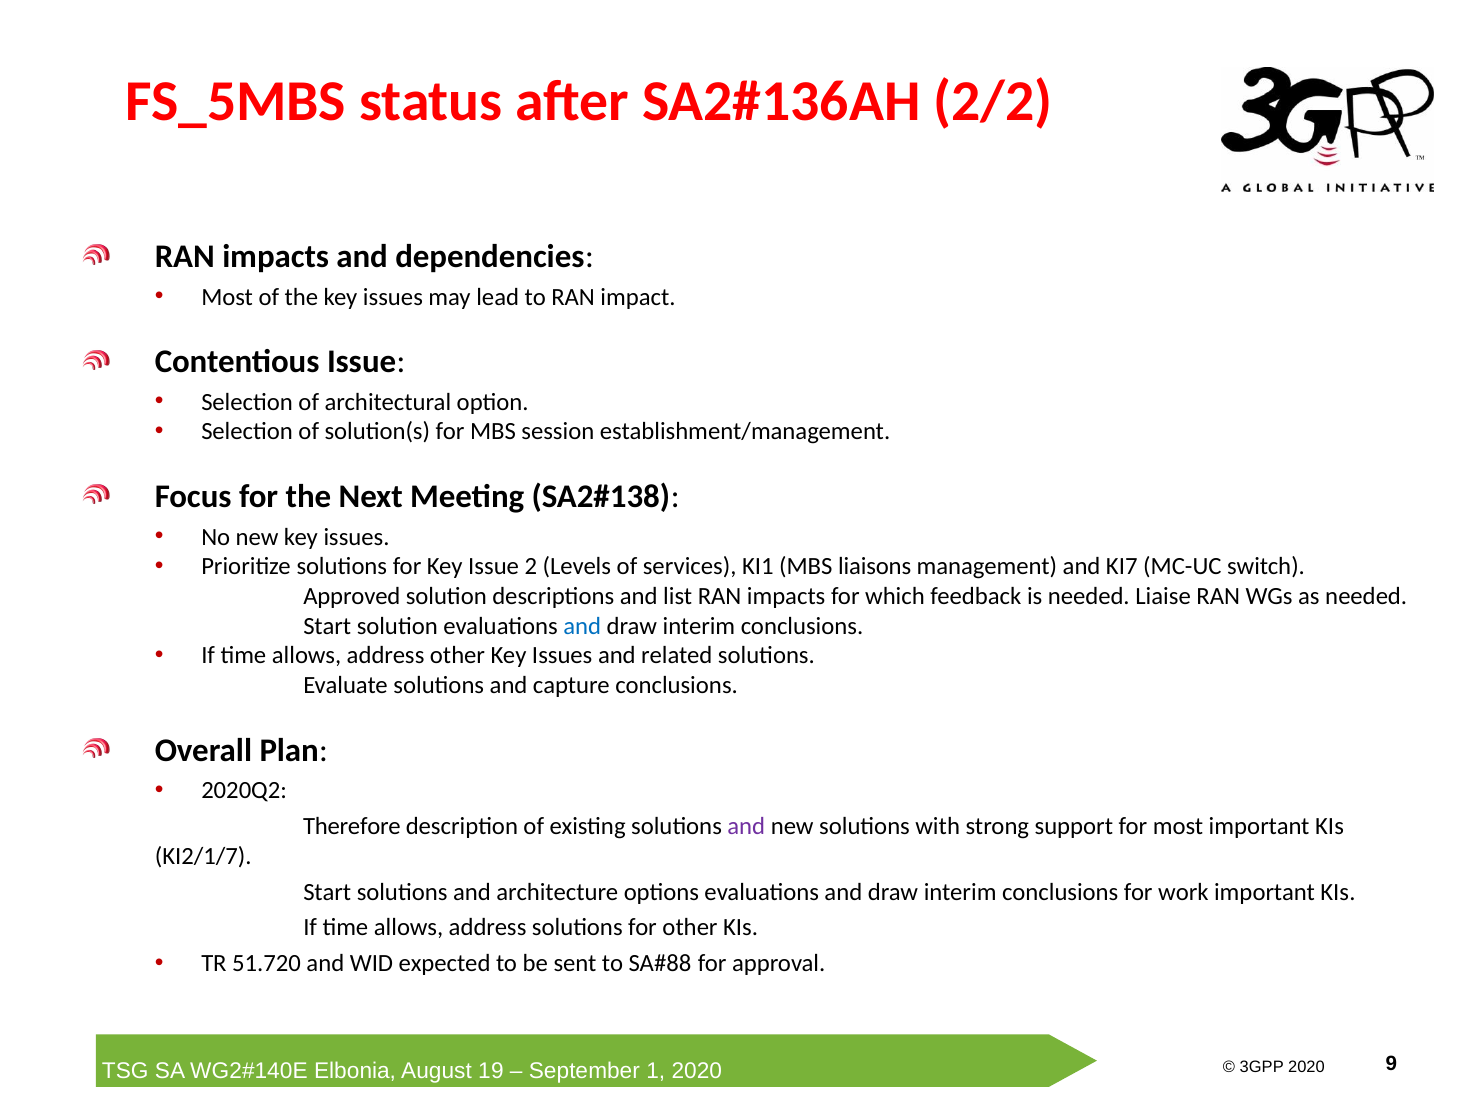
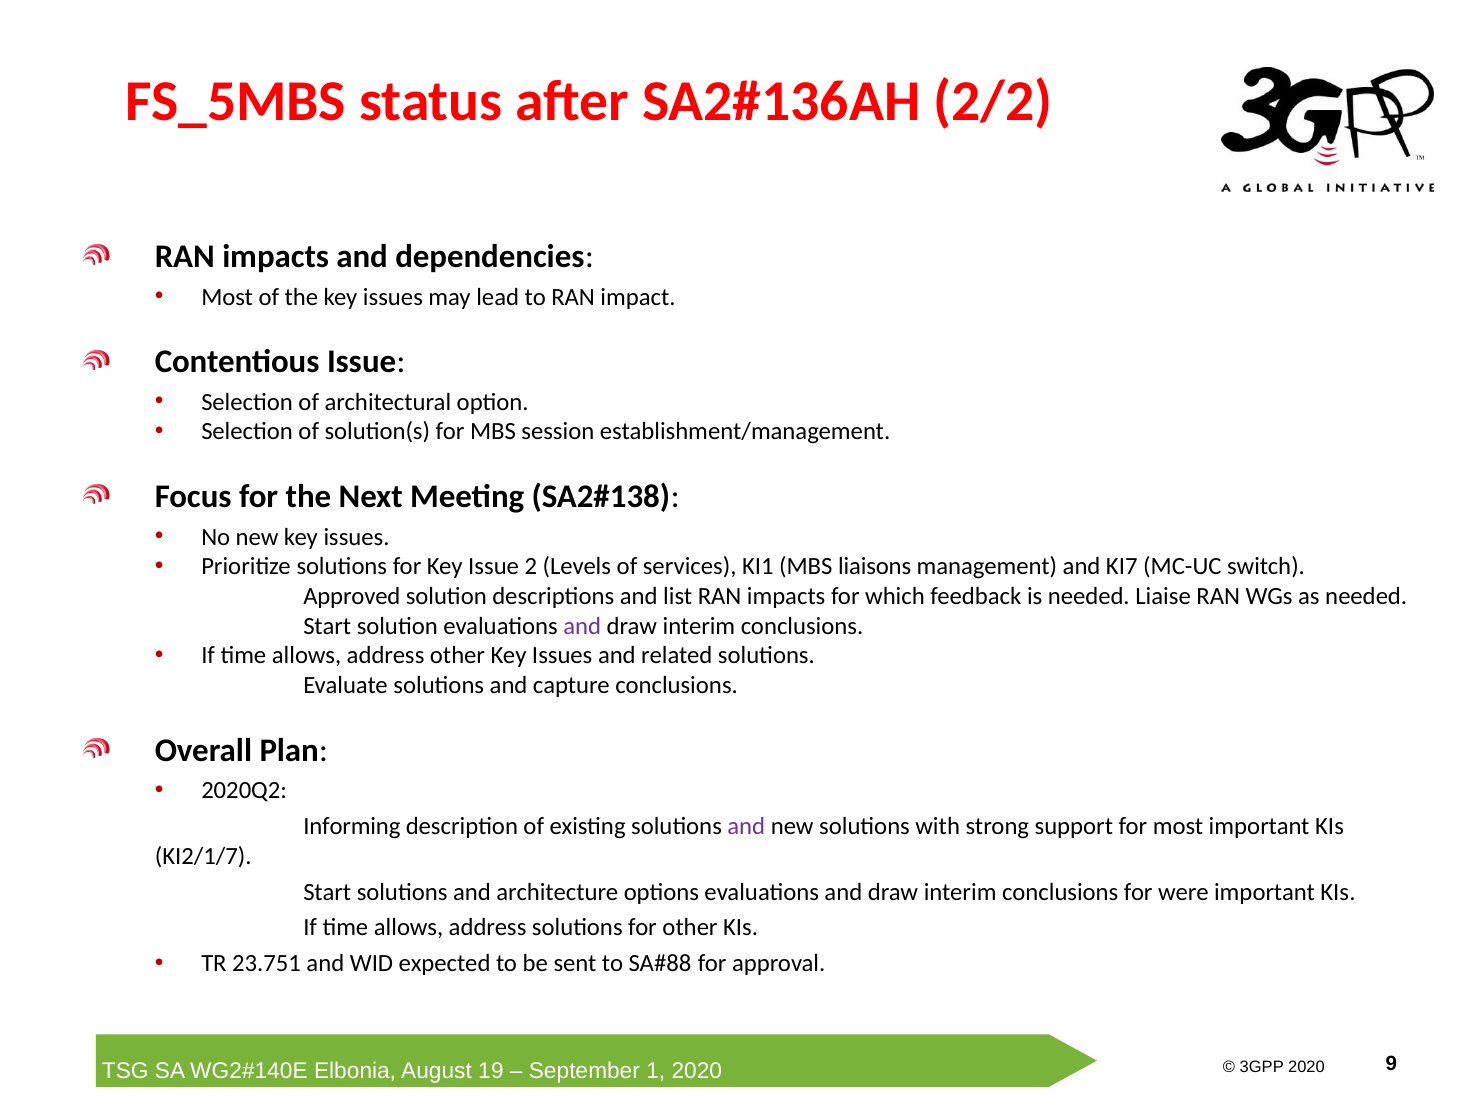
and colour: blue -> purple (582, 626)
Therefore: Therefore -> Informing (352, 826)
work: work -> were (1183, 892)
51.720: 51.720 -> 23.751 (267, 964)
